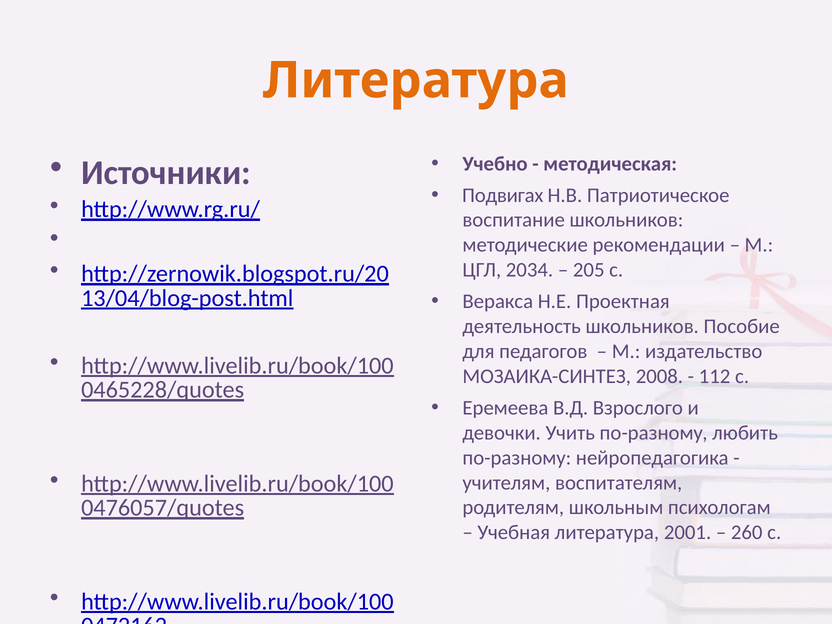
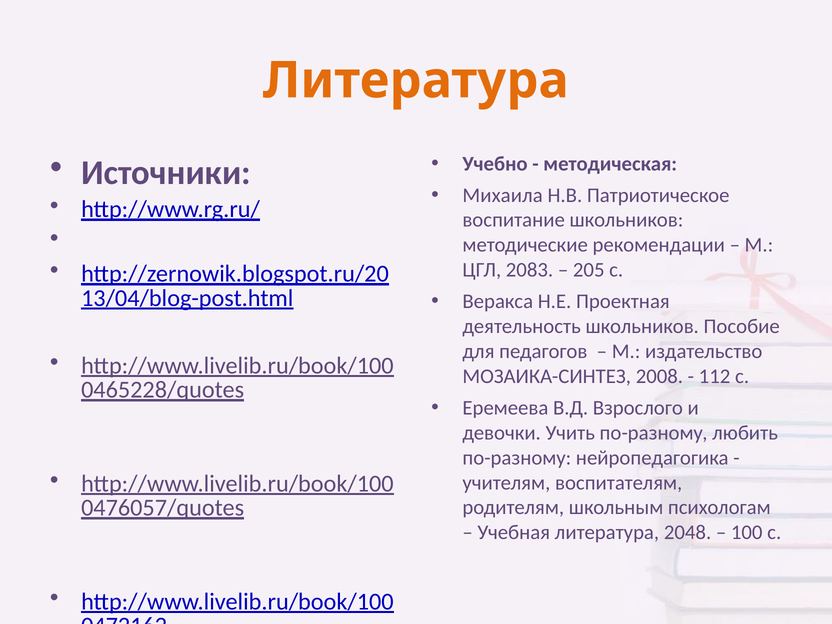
Подвигах: Подвигах -> Михаила (503, 195)
2034: 2034 -> 2083 (530, 270)
2001: 2001 -> 2048 (688, 533)
260: 260 -> 100 (747, 533)
